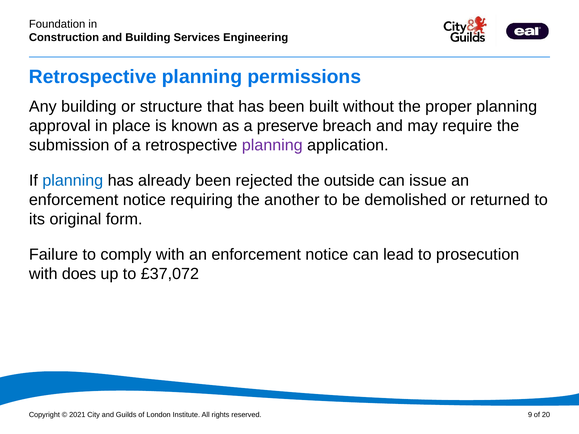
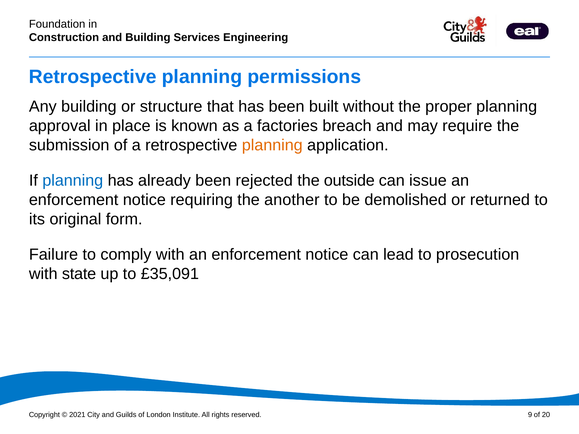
preserve: preserve -> factories (287, 126)
planning colour: purple -> orange (272, 145)
does: does -> state (79, 274)
£37,072: £37,072 -> £35,091 (170, 274)
